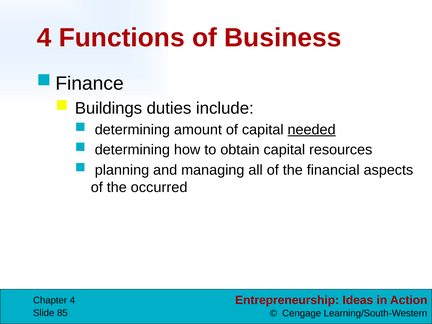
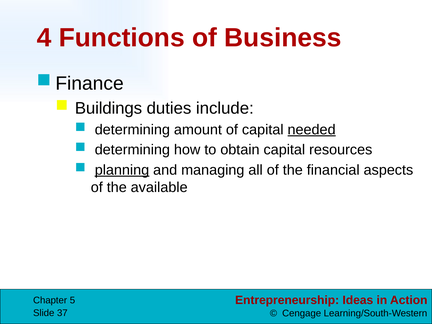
planning underline: none -> present (122, 170)
occurred: occurred -> available (159, 187)
Chapter 4: 4 -> 5 (72, 300)
85: 85 -> 37 (62, 313)
